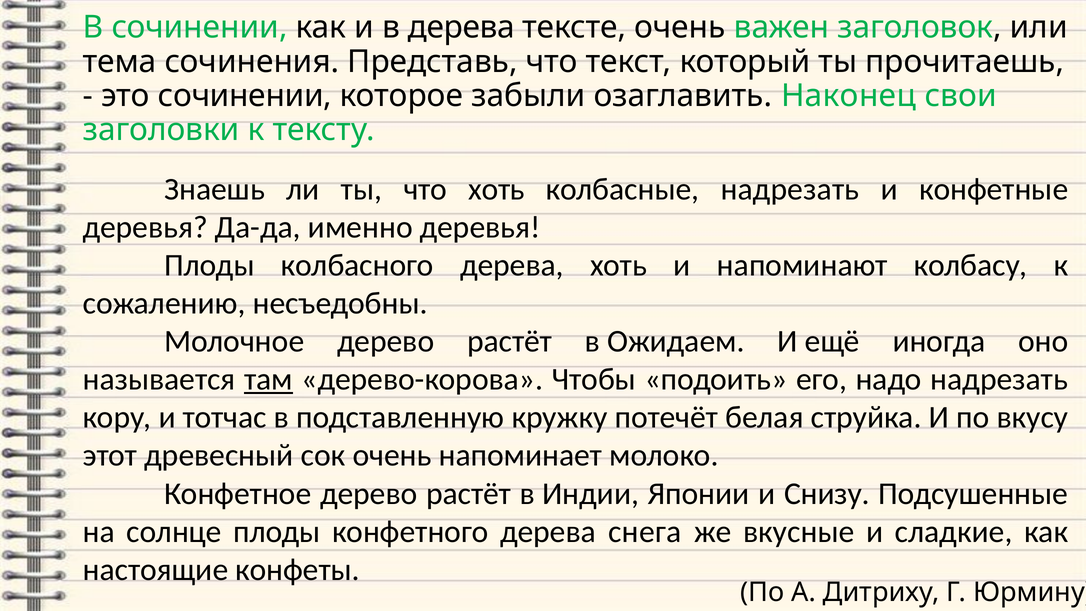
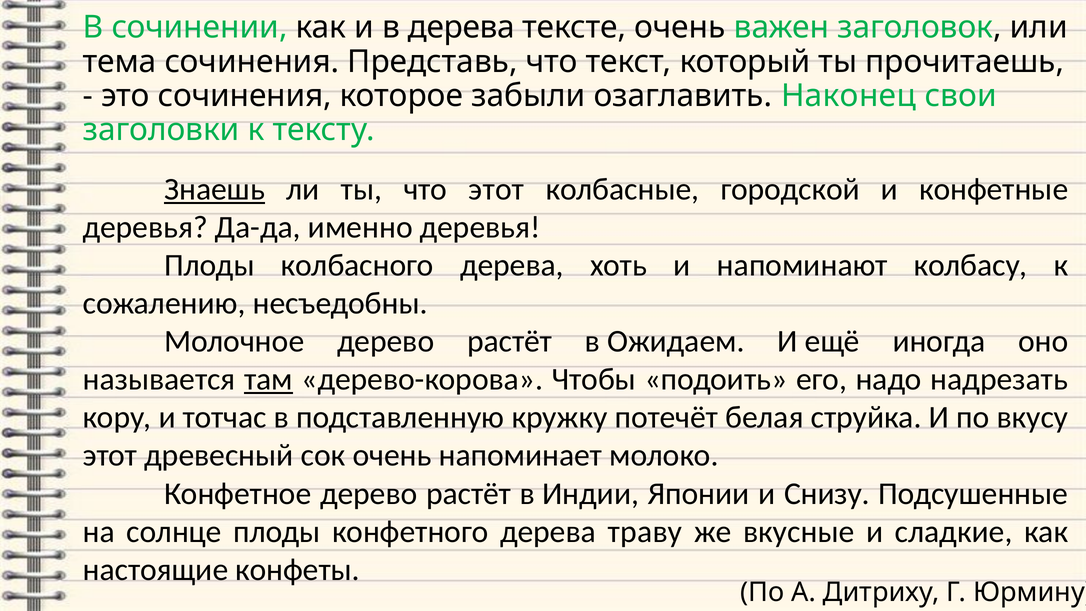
это сочинении: сочинении -> сочинения (245, 96)
Знаешь underline: none -> present (215, 189)
что хоть: хоть -> этот (496, 189)
колбасные надрезать: надрезать -> городской (790, 189)
снега: снега -> траву (645, 532)
